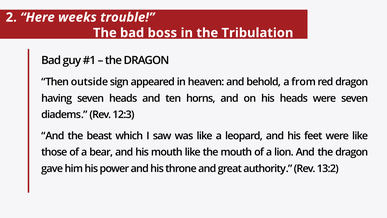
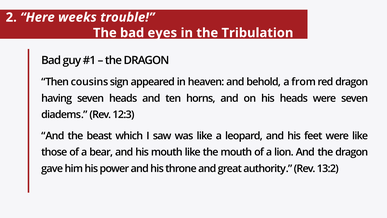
boss: boss -> eyes (162, 33)
outside: outside -> cousins (89, 82)
